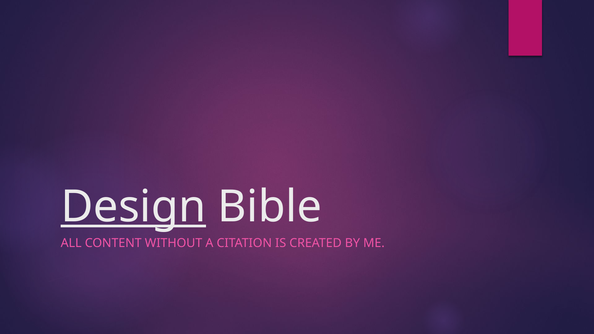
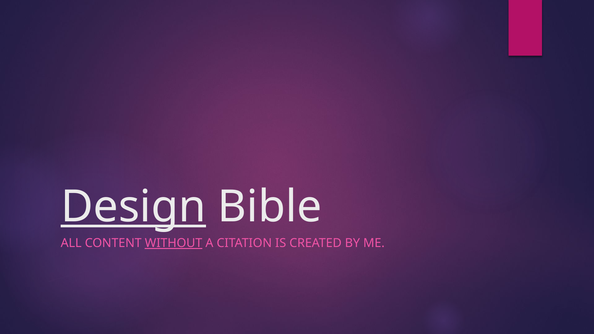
WITHOUT underline: none -> present (174, 243)
